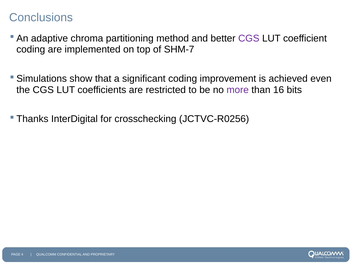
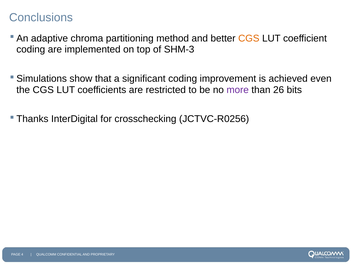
CGS colour: purple -> orange (249, 38)
SHM-7: SHM-7 -> SHM-3 (179, 49)
16: 16 -> 26 (279, 90)
